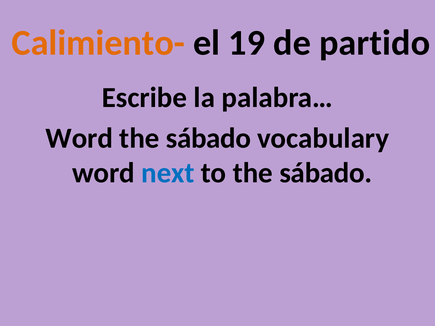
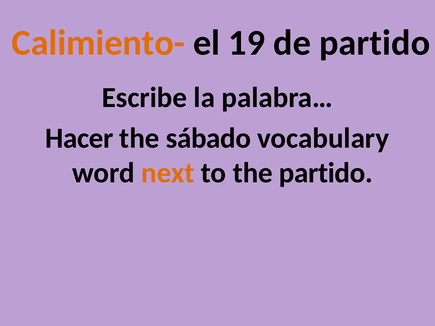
Word: Word -> Hacer (79, 138)
next colour: blue -> orange (168, 173)
to the sábado: sábado -> partido (326, 173)
